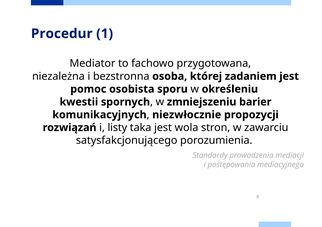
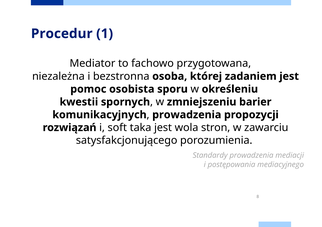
niezwłocznie: niezwłocznie -> prowadzenia (187, 115)
listy: listy -> soft (117, 128)
